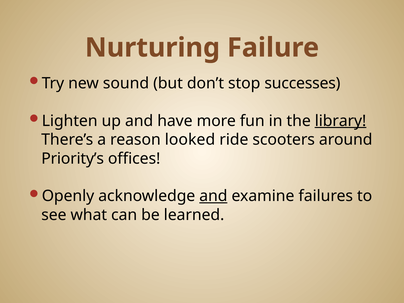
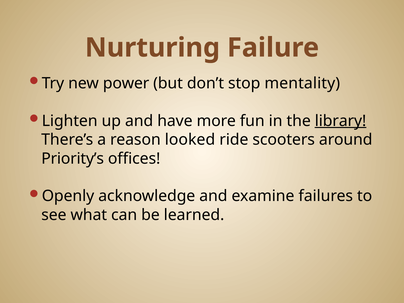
sound: sound -> power (126, 83)
successes: successes -> mentality (302, 83)
and underline: present -> none (213, 196)
